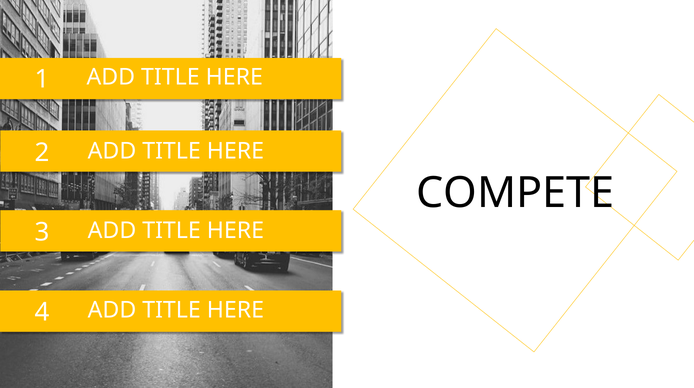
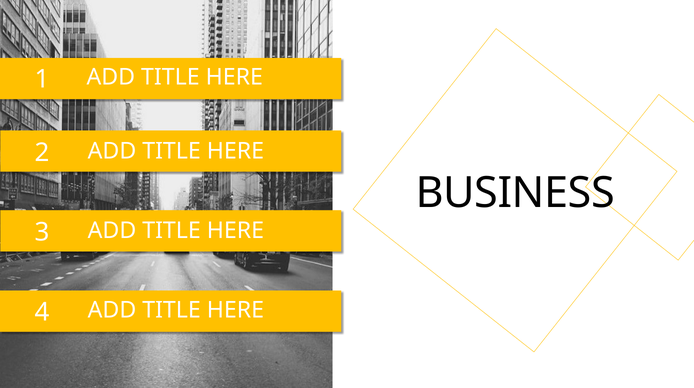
COMPETE: COMPETE -> BUSINESS (515, 193)
